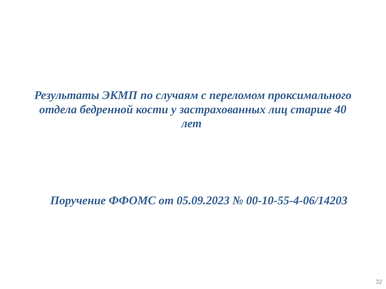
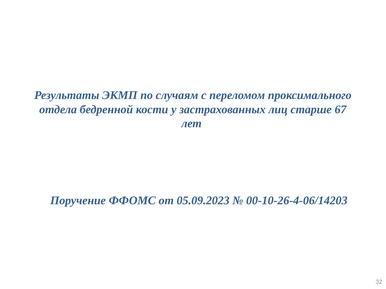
40: 40 -> 67 (341, 110)
00-10-55-4-06/14203: 00-10-55-4-06/14203 -> 00-10-26-4-06/14203 (297, 201)
